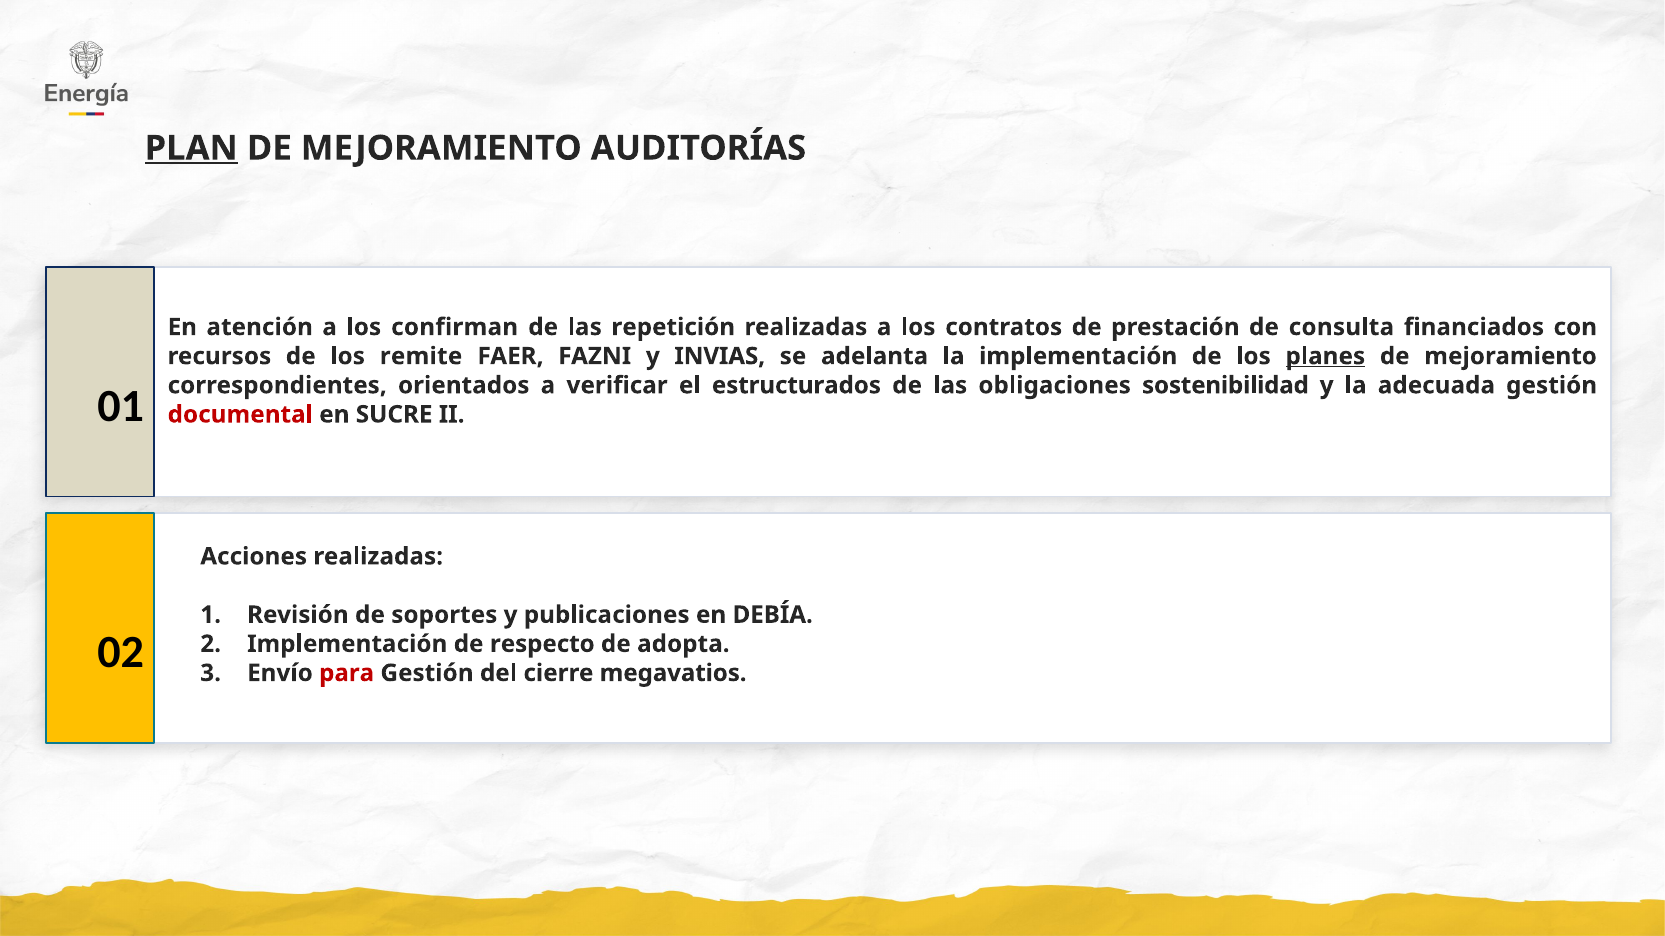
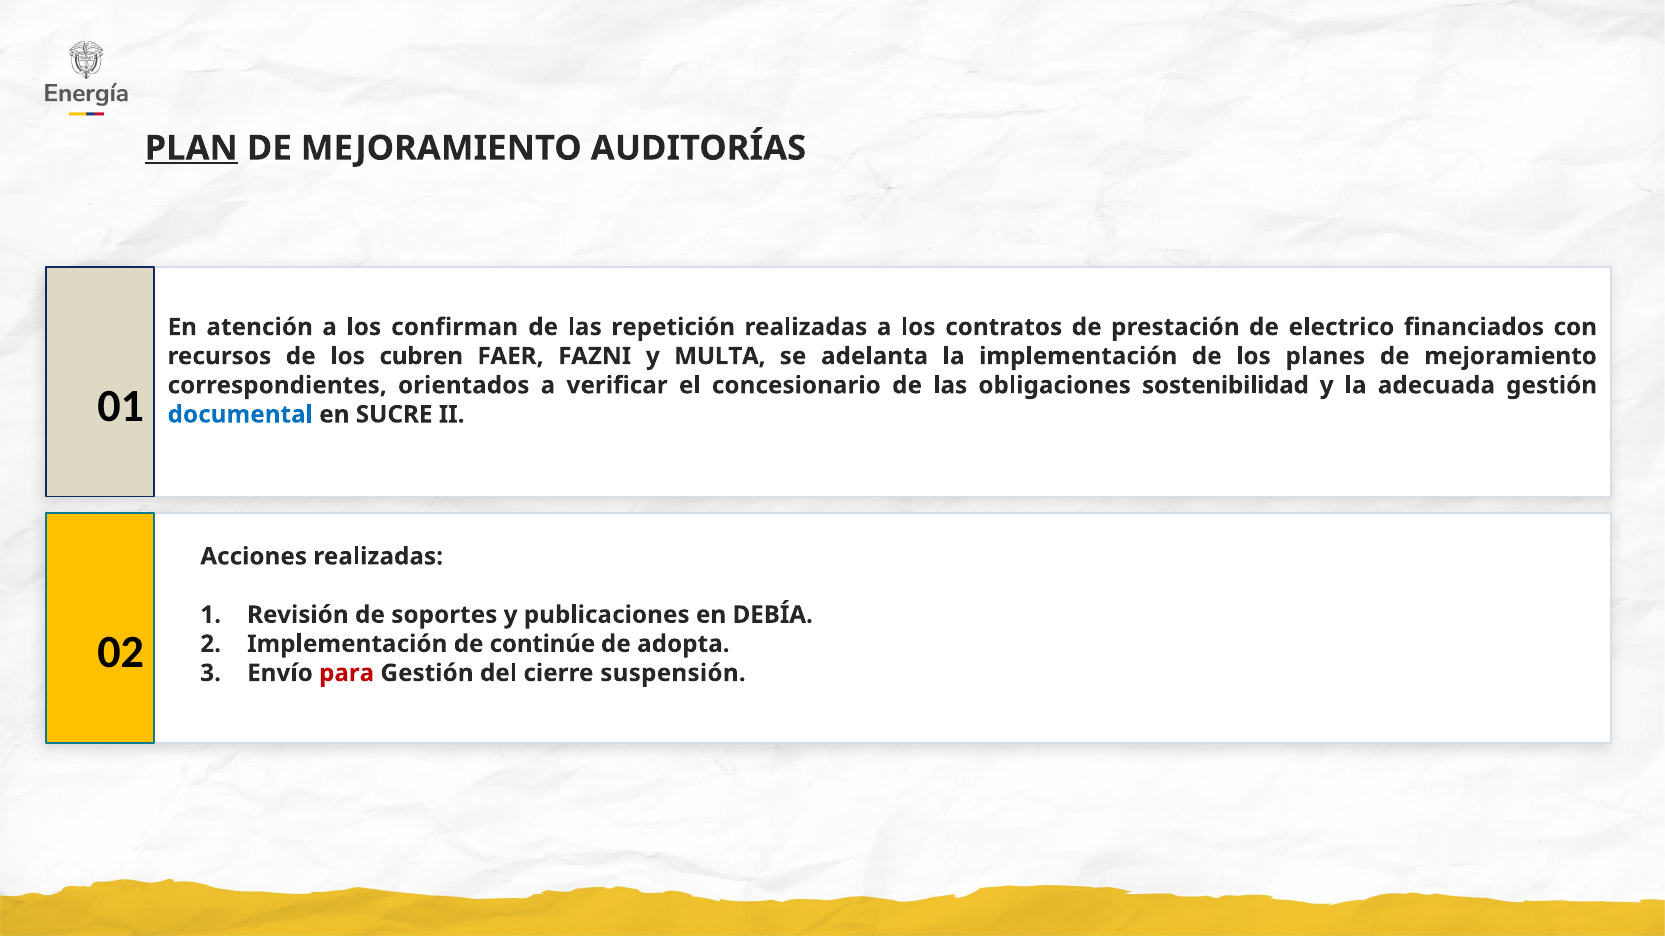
consulta: consulta -> electrico (1341, 327)
remite: remite -> cubren (421, 356)
INVIAS: INVIAS -> MULTA (720, 356)
planes underline: present -> none (1325, 356)
estructurados: estructurados -> concesionario (796, 386)
documental colour: red -> blue (240, 415)
respecto: respecto -> continúe (542, 644)
megavatios: megavatios -> suspensión (673, 673)
